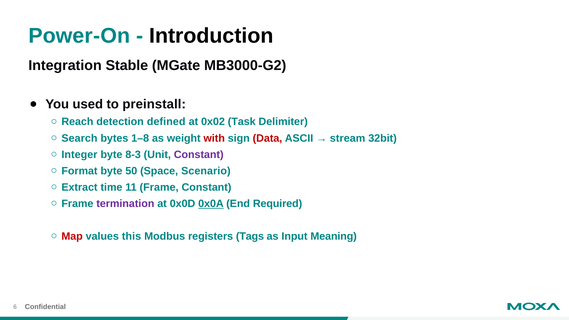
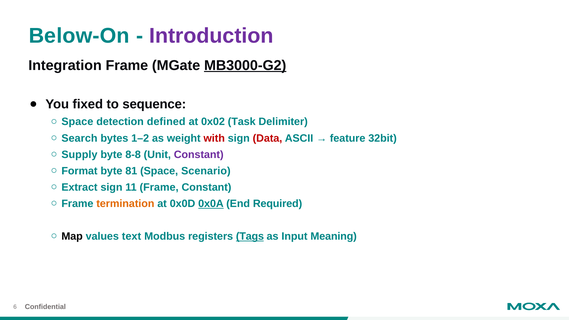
Power-On: Power-On -> Below-On (79, 36)
Introduction colour: black -> purple (211, 36)
Integration Stable: Stable -> Frame (127, 65)
MB3000-G2 underline: none -> present (245, 65)
used: used -> fixed (88, 104)
preinstall: preinstall -> sequence (154, 104)
Reach: Reach -> Space (77, 122)
1–8: 1–8 -> 1–2 (140, 138)
stream: stream -> feature (348, 138)
Integer: Integer -> Supply (79, 155)
8-3: 8-3 -> 8-8 (133, 155)
50: 50 -> 81 (131, 171)
Extract time: time -> sign (111, 187)
termination colour: purple -> orange (125, 204)
Map colour: red -> black (72, 236)
this: this -> text (132, 236)
Tags underline: none -> present (250, 236)
